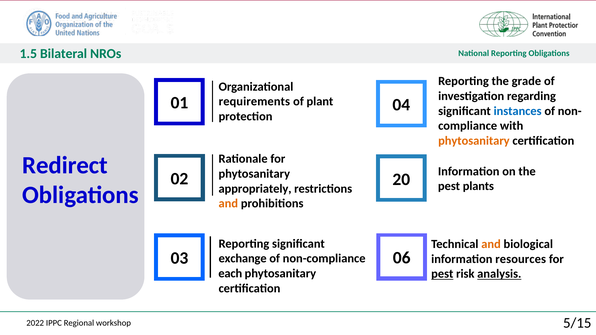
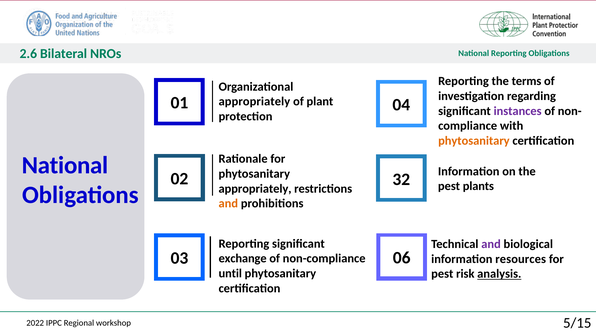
1.5: 1.5 -> 2.6 (28, 54)
grade: grade -> terms (527, 81)
requirements: requirements -> appropriately (254, 102)
instances colour: blue -> purple (518, 111)
Redirect: Redirect -> National (65, 165)
20: 20 -> 32 (401, 179)
and colour: orange -> purple (491, 244)
each: each -> until (230, 274)
pest underline: present -> none (442, 274)
